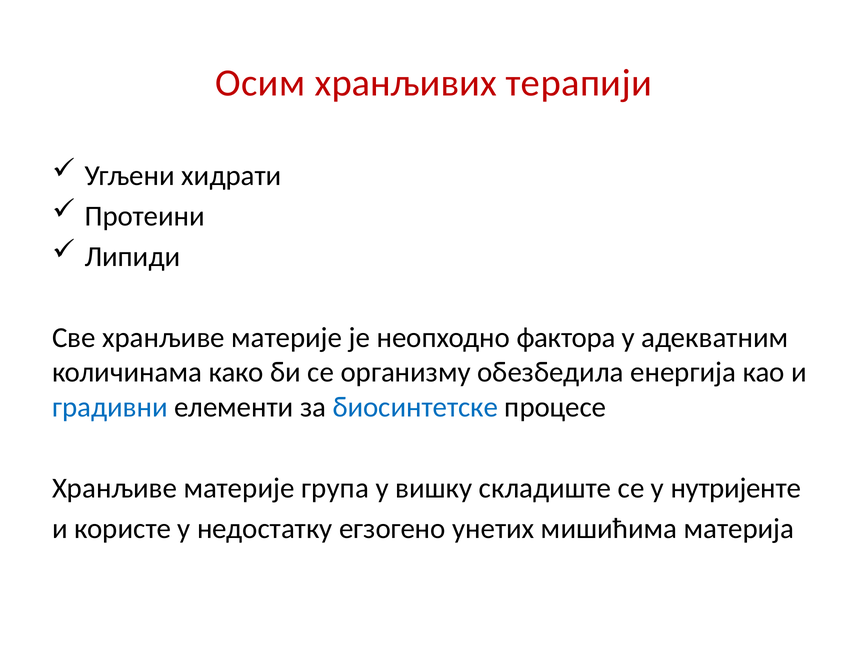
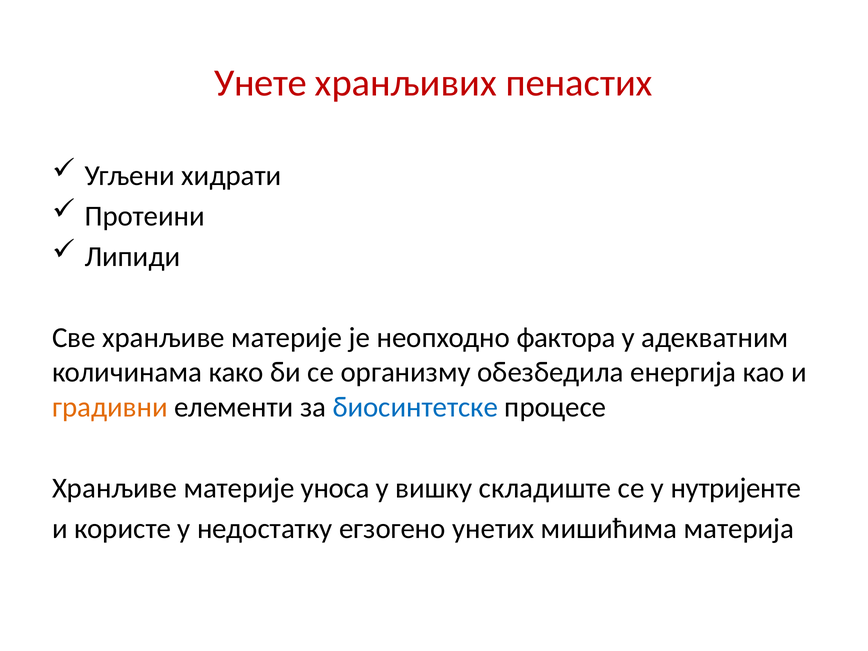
Осим: Осим -> Унете (261, 83)
терапији: терапији -> пенастих (579, 83)
градивни colour: blue -> orange (110, 407)
група: група -> уноса (335, 488)
